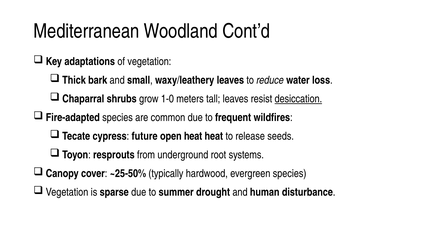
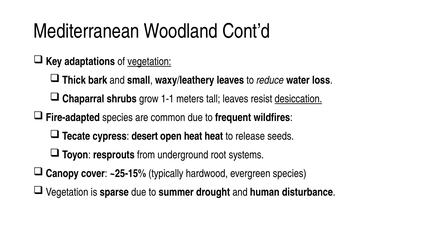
vegetation underline: none -> present (149, 62)
1-0: 1-0 -> 1-1 (167, 99)
future: future -> desert (145, 136)
~25-50%: ~25-50% -> ~25-15% (128, 174)
